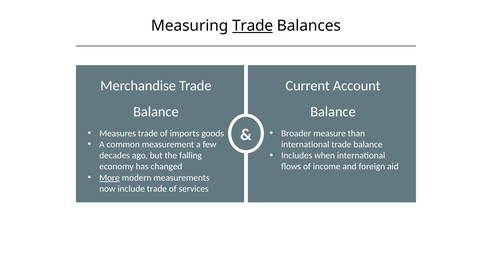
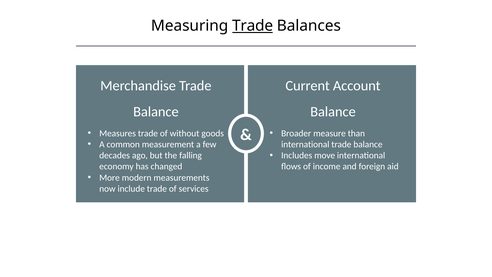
imports: imports -> without (185, 133)
when: when -> move (325, 155)
More underline: present -> none (110, 177)
